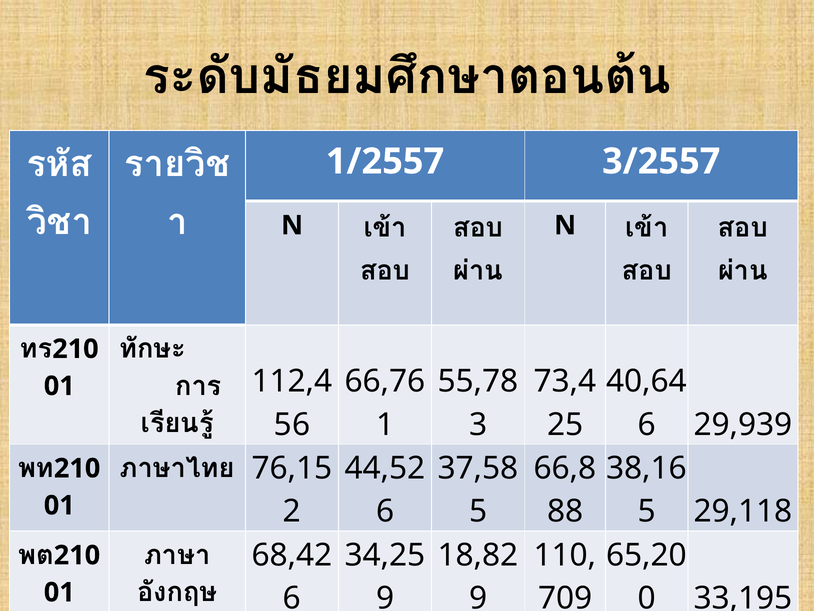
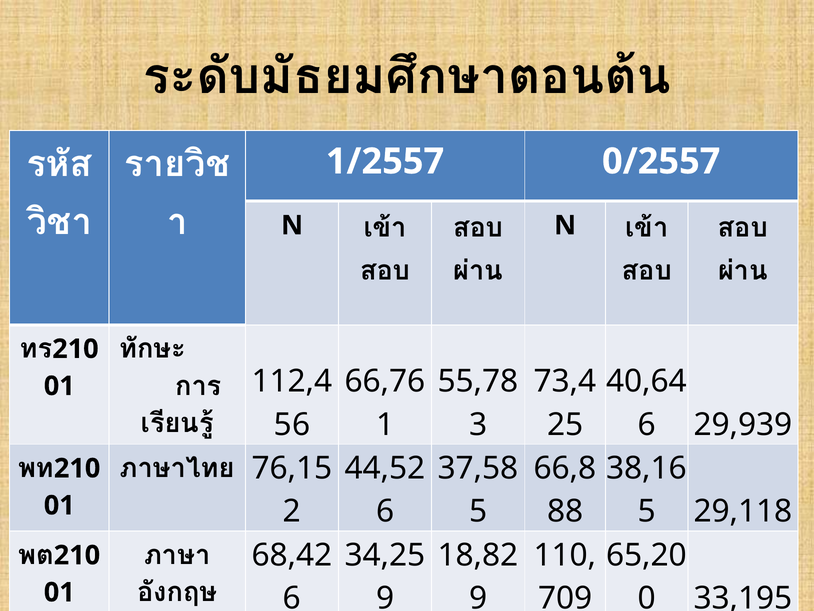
3/2557: 3/2557 -> 0/2557 (661, 161)
